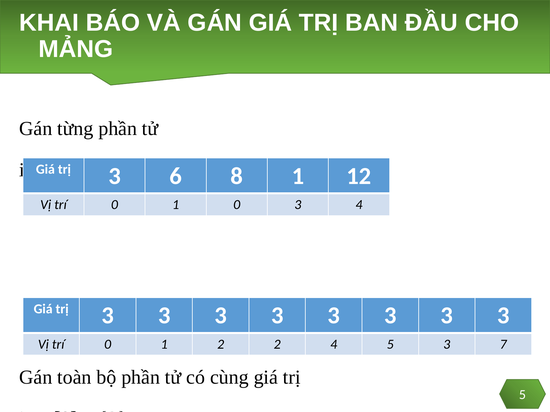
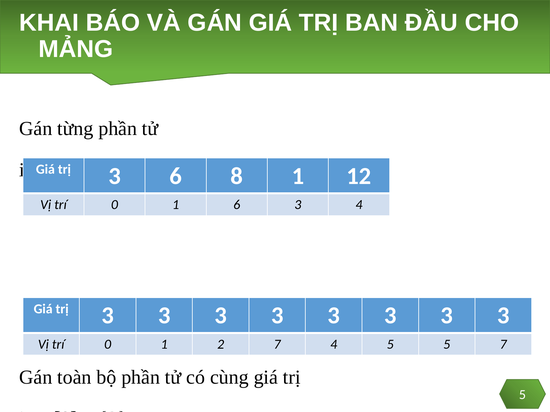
1 0: 0 -> 6 (237, 205)
2 2: 2 -> 7 (277, 345)
5 3: 3 -> 5 (447, 345)
